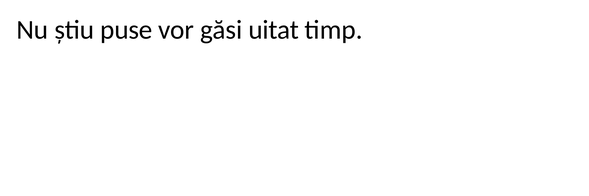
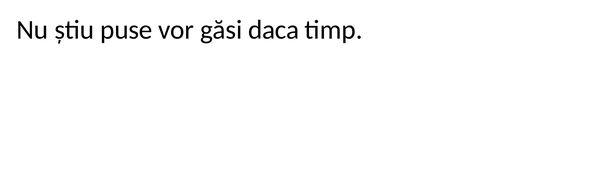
uitat: uitat -> daca (274, 30)
